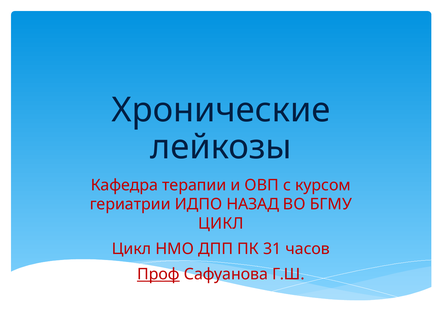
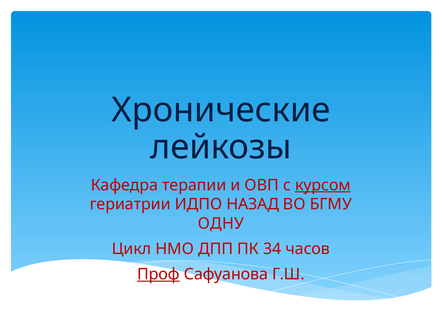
курсом underline: none -> present (323, 185)
ЦИКЛ: ЦИКЛ -> ОДНУ (221, 223)
31: 31 -> 34 (272, 248)
